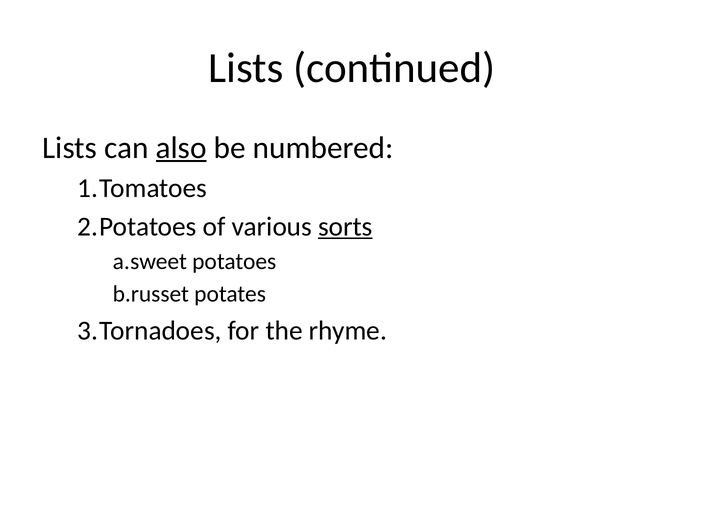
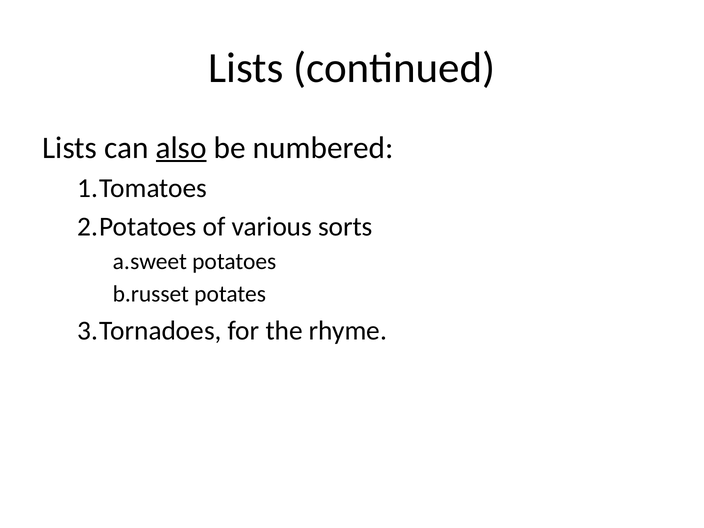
sorts underline: present -> none (345, 226)
